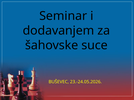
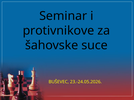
dodavanjem: dodavanjem -> protivnikove (58, 31)
